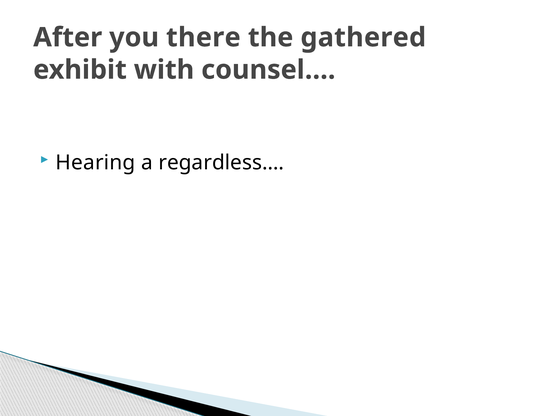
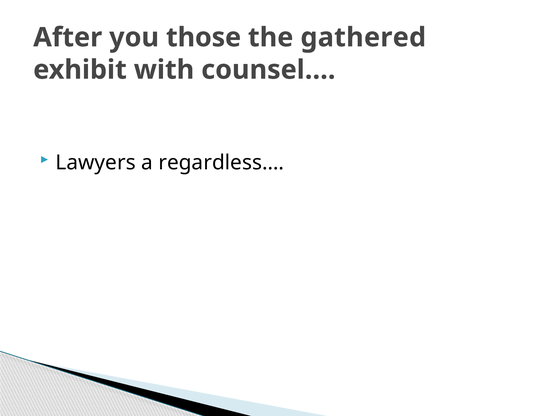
there: there -> those (204, 37)
Hearing: Hearing -> Lawyers (96, 163)
